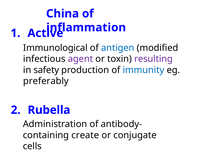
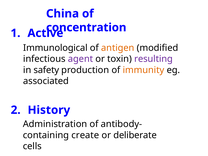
inflammation: inflammation -> concentration (86, 27)
antigen colour: blue -> orange (118, 48)
immunity colour: blue -> orange (143, 70)
preferably: preferably -> associated (46, 81)
Rubella: Rubella -> History (49, 110)
conjugate: conjugate -> deliberate (135, 135)
